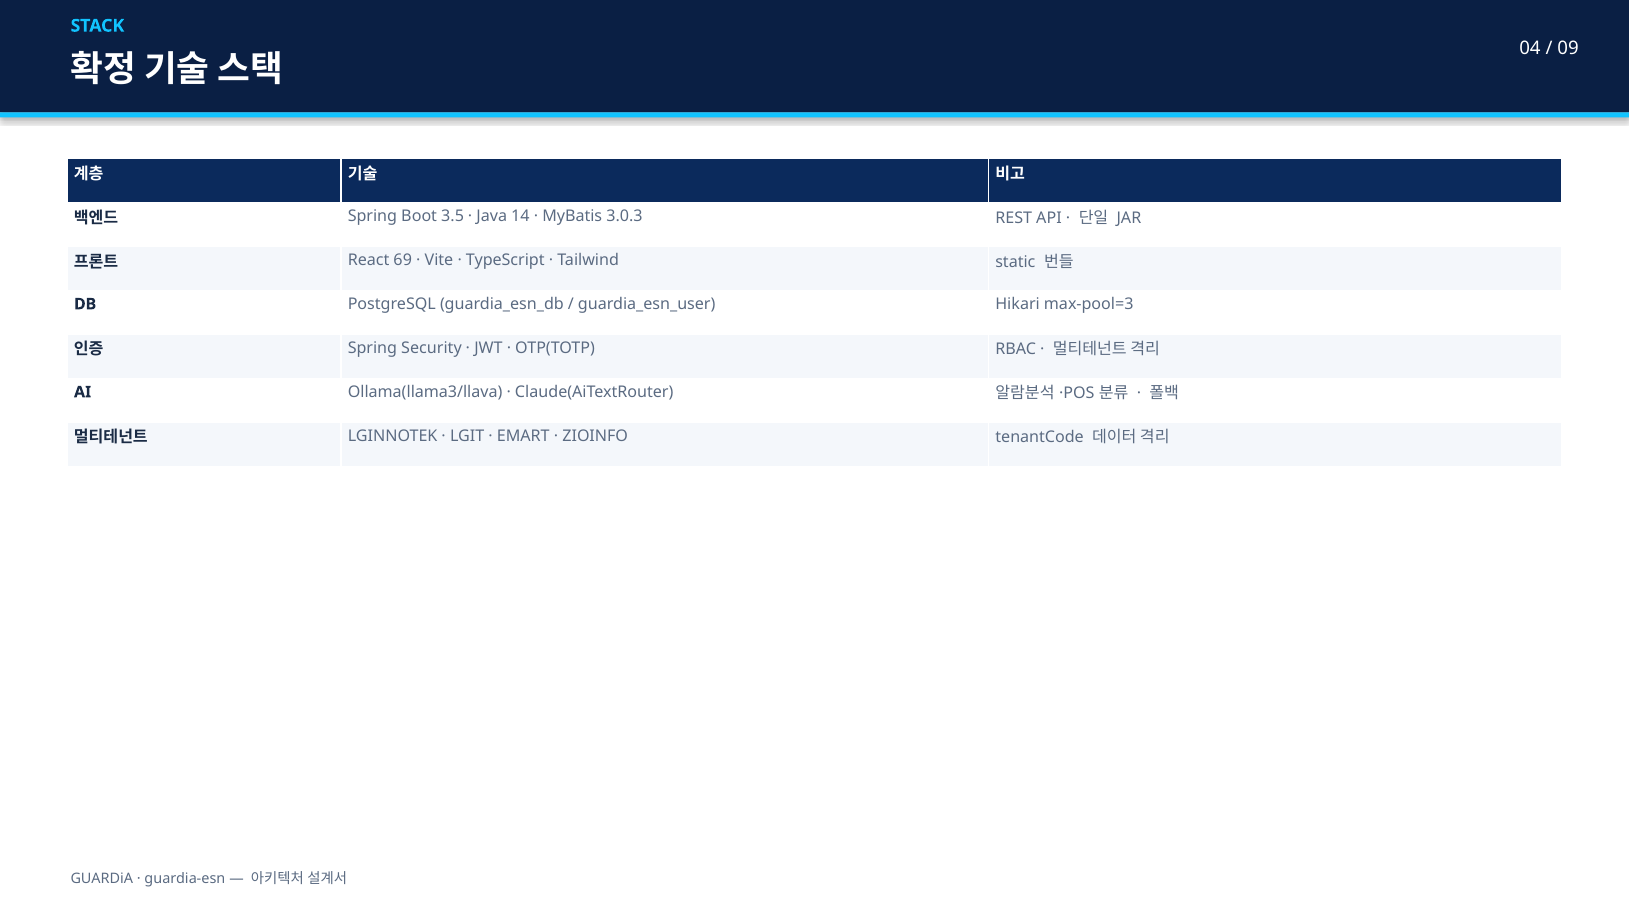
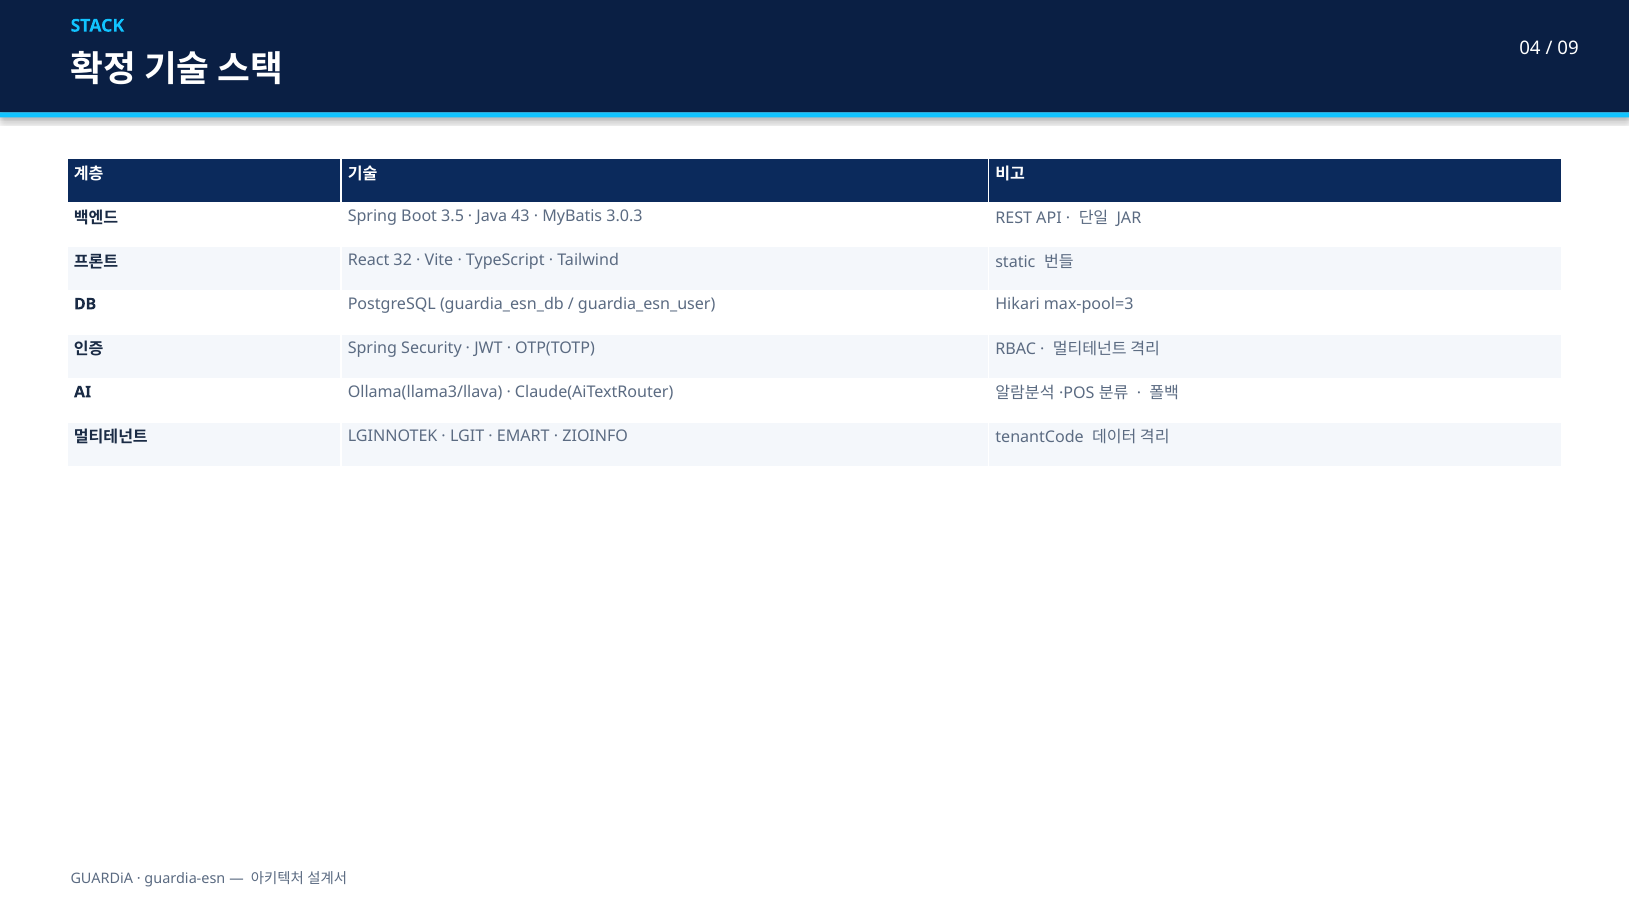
14: 14 -> 43 (520, 216)
69: 69 -> 32 (403, 260)
